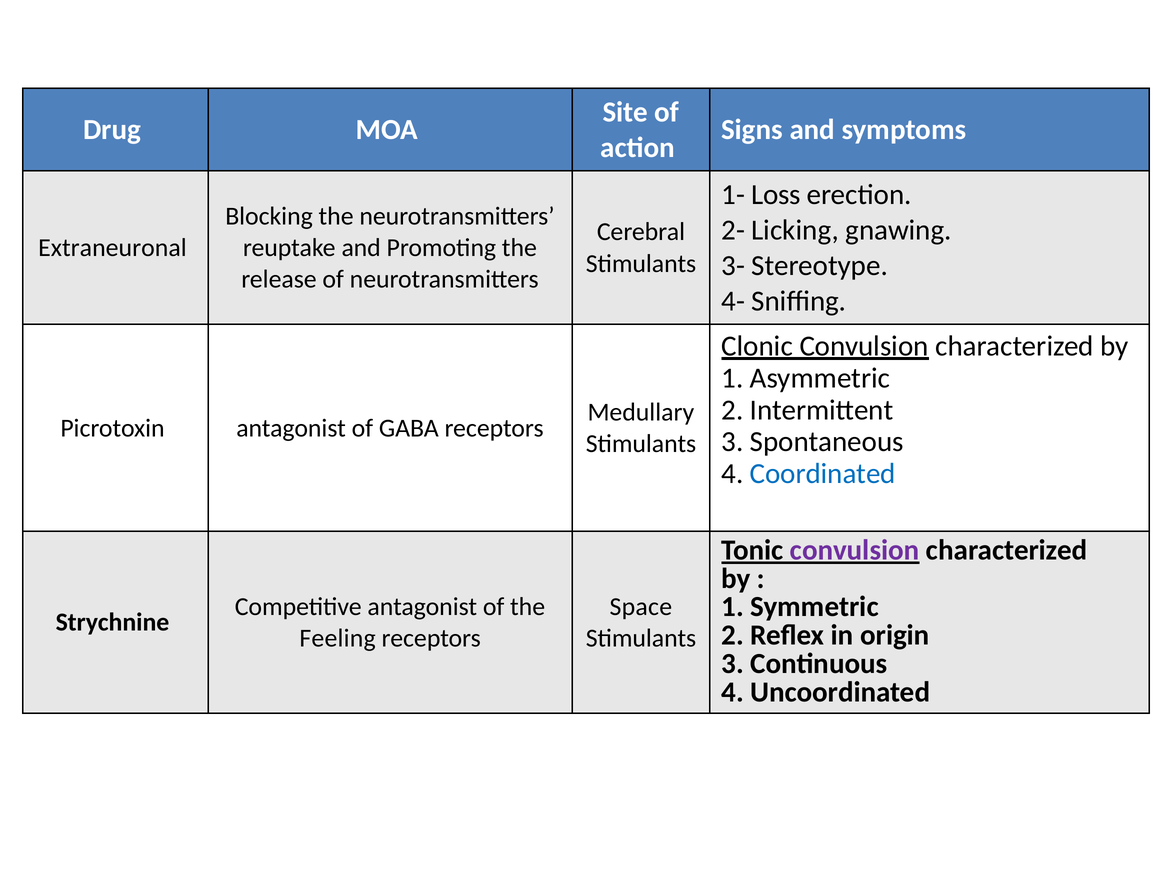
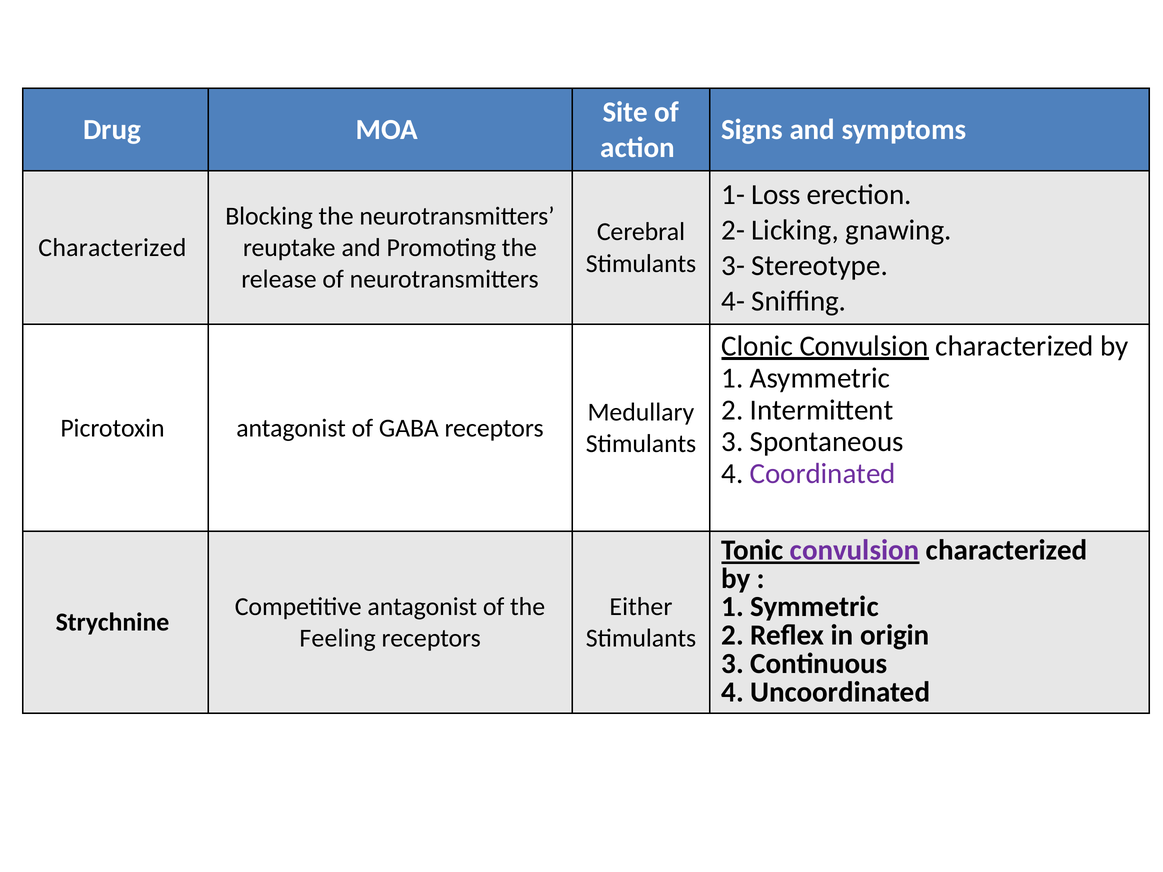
Extraneuronal: Extraneuronal -> Characterized (112, 248)
Coordinated colour: blue -> purple (823, 474)
Space: Space -> Either (641, 607)
